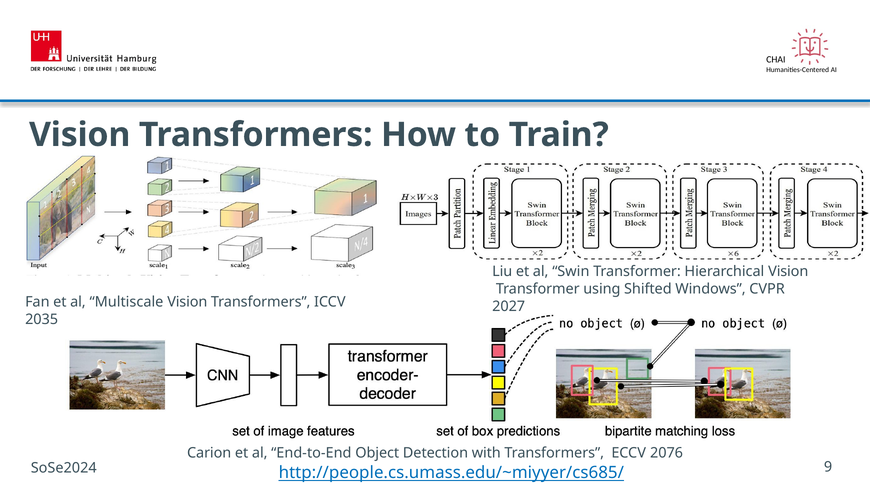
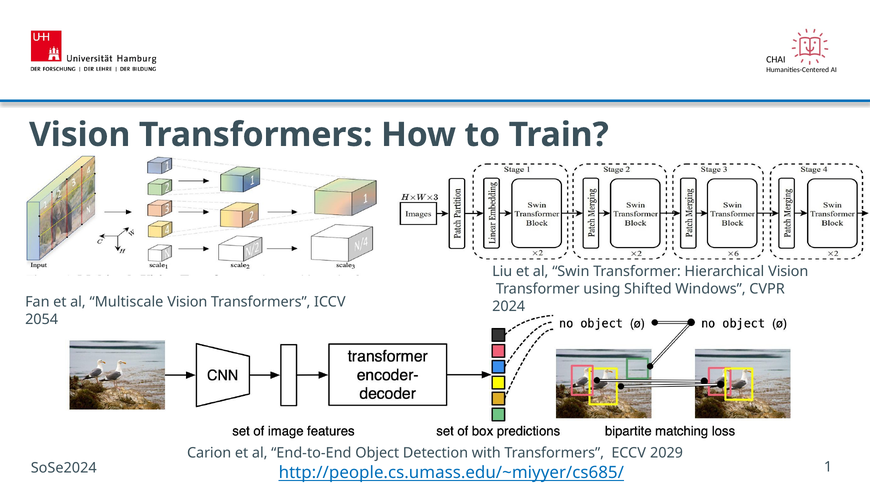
2027: 2027 -> 2024 (509, 306)
2035: 2035 -> 2054 (42, 319)
2076: 2076 -> 2029 (667, 452)
9: 9 -> 1 (828, 466)
